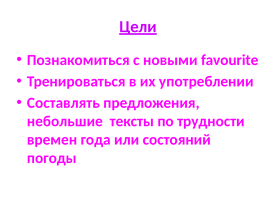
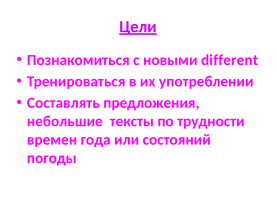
favourite: favourite -> different (230, 60)
